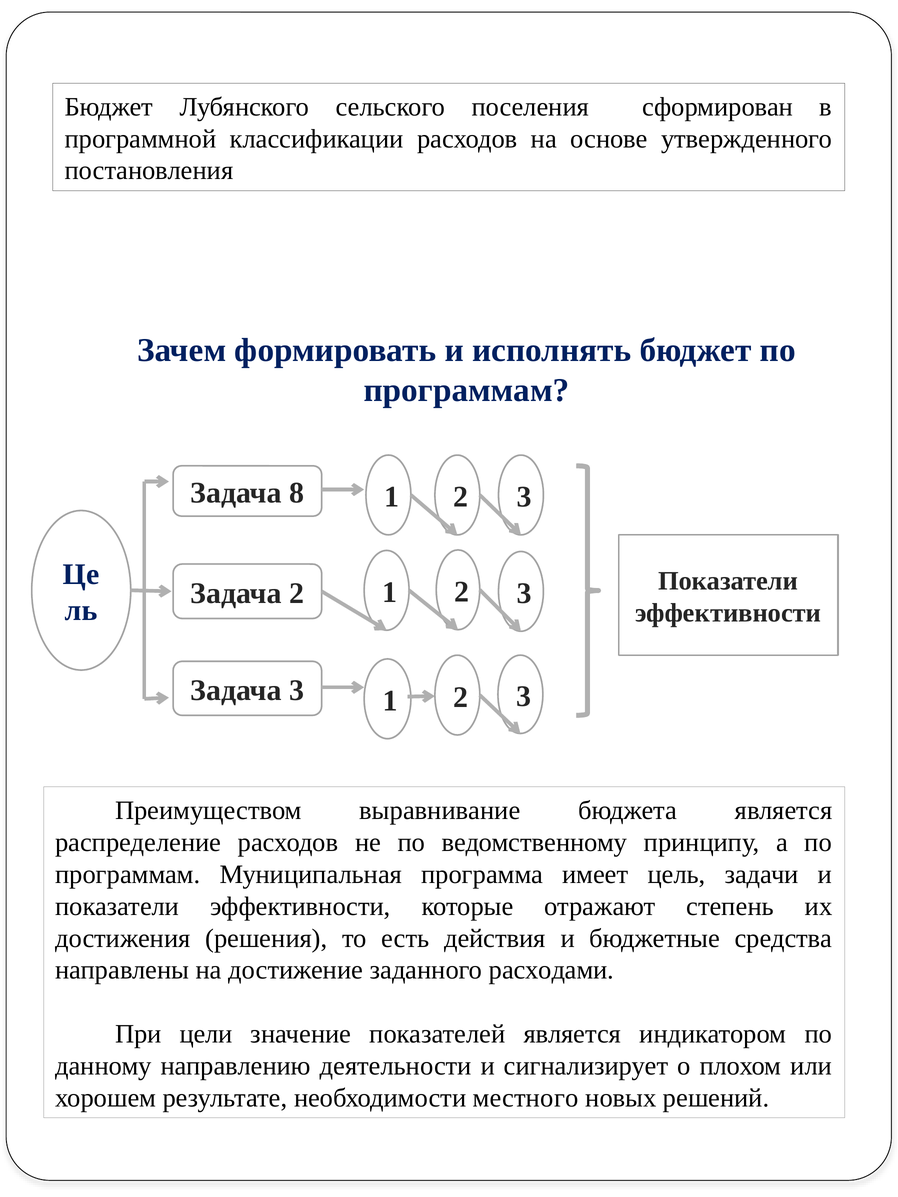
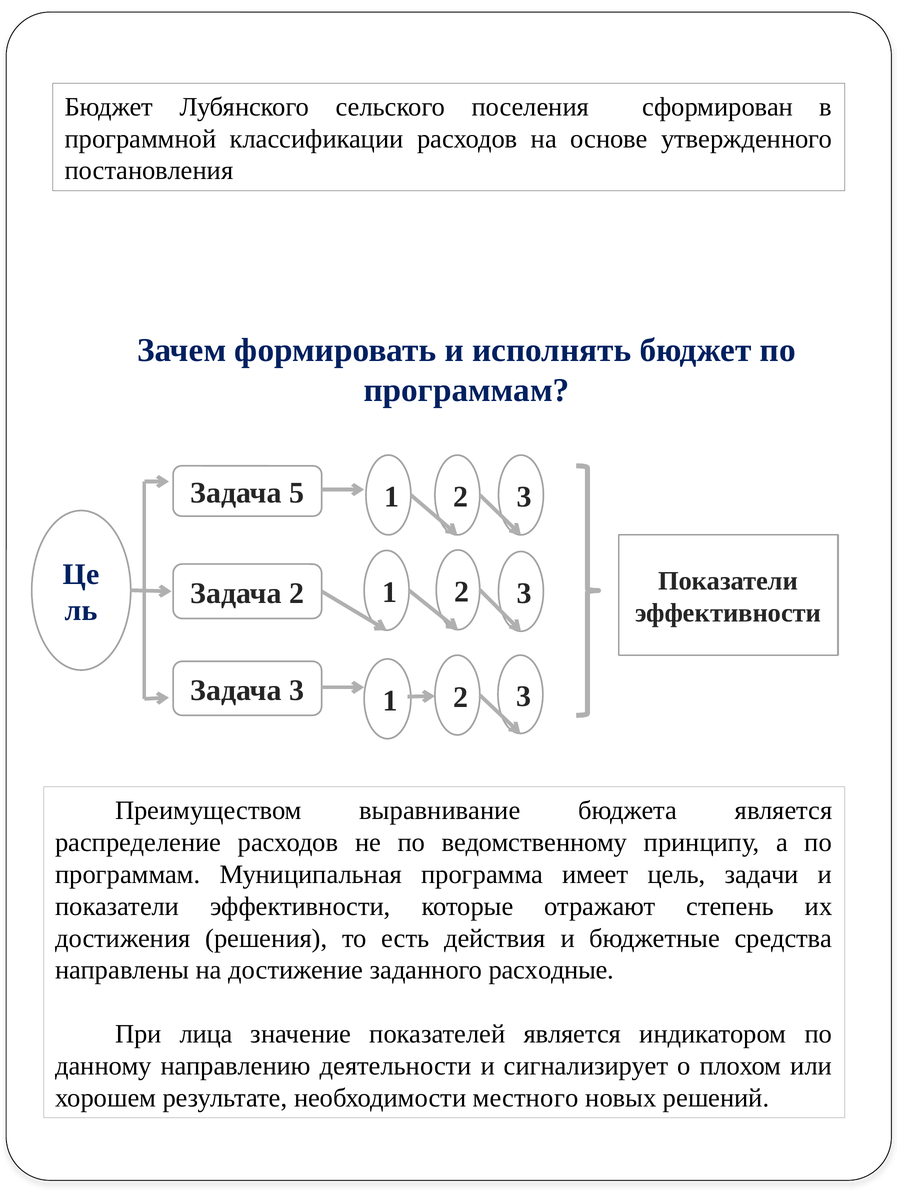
8: 8 -> 5 (297, 493)
расходами: расходами -> расходные (551, 970)
цели: цели -> лица (206, 1034)
